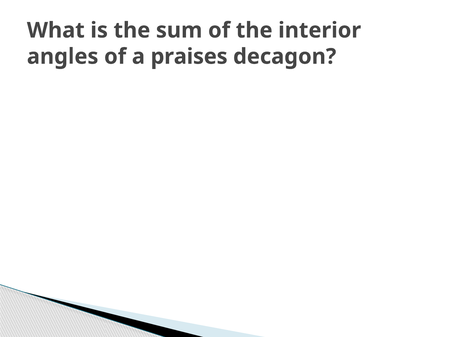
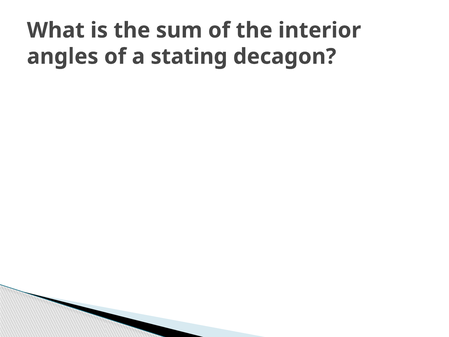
praises: praises -> stating (189, 57)
